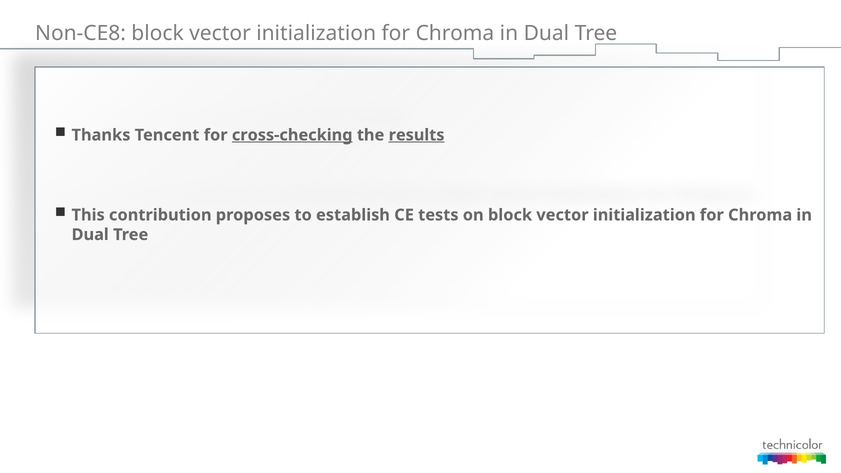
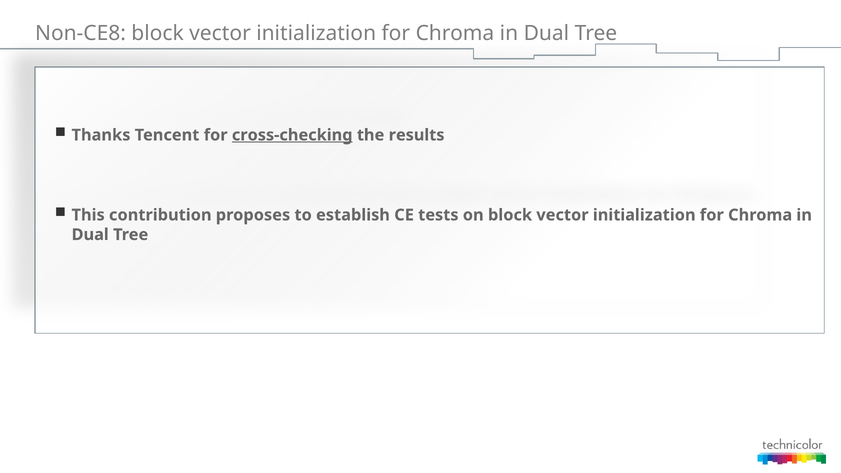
results underline: present -> none (417, 135)
